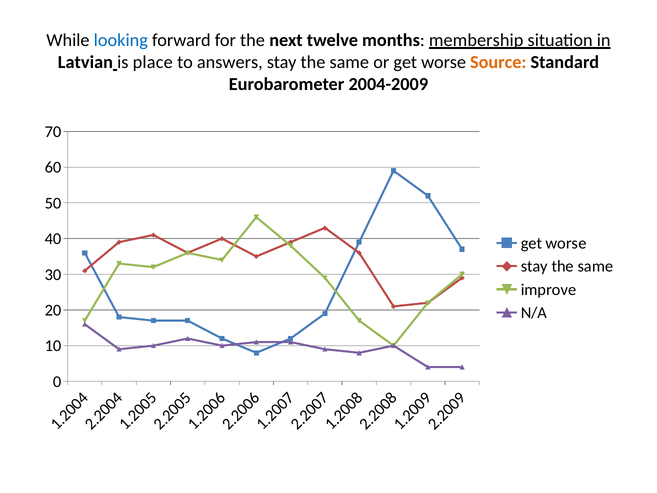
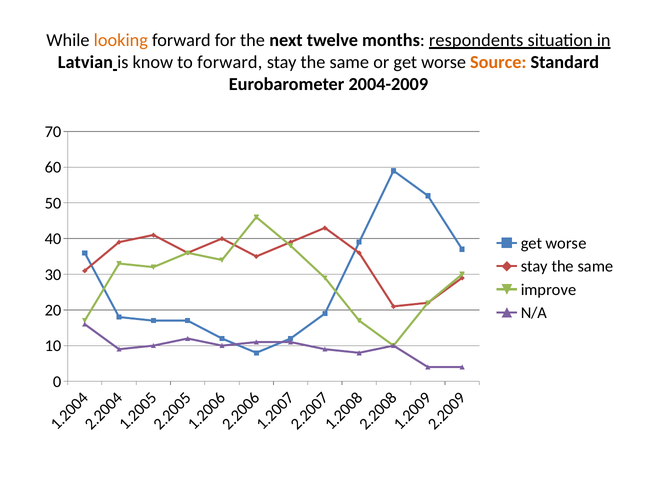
looking colour: blue -> orange (121, 40)
membership: membership -> respondents (476, 40)
place: place -> know (153, 62)
to answers: answers -> forward (230, 62)
